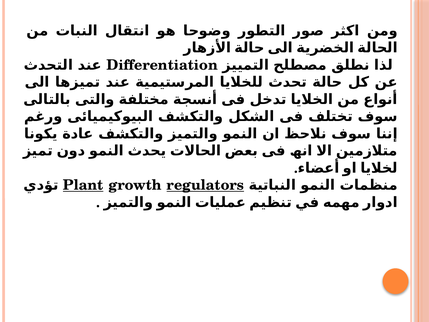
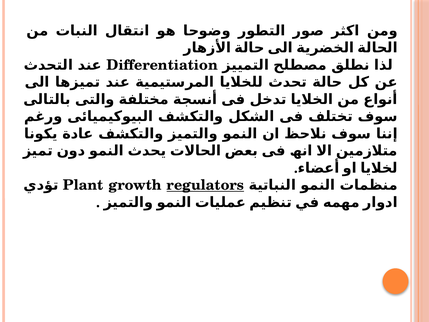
Plant underline: present -> none (83, 185)
